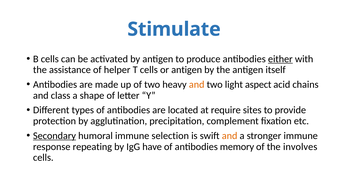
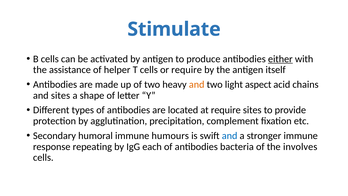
or antigen: antigen -> require (187, 70)
and class: class -> sites (61, 95)
Secondary underline: present -> none (55, 136)
selection: selection -> humours (170, 136)
and colour: orange -> blue (230, 136)
have: have -> each (152, 146)
memory: memory -> bacteria (237, 146)
